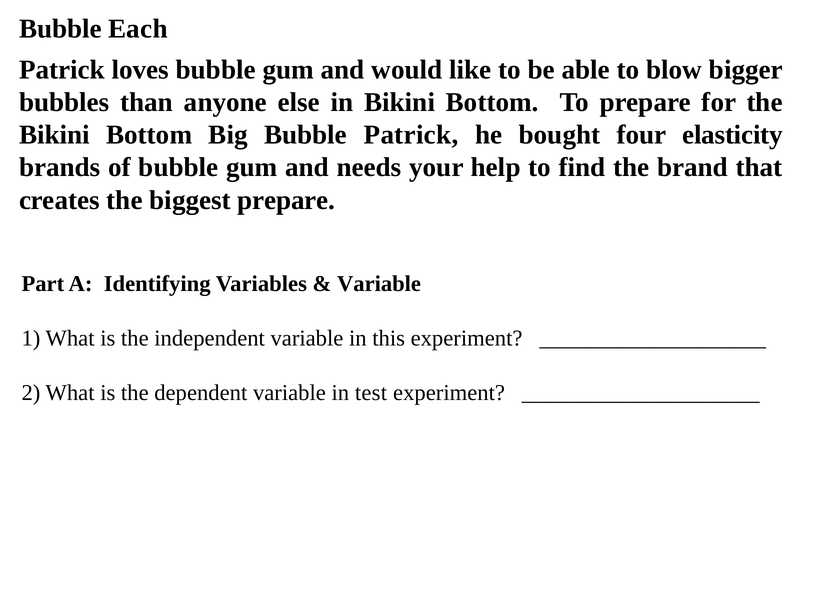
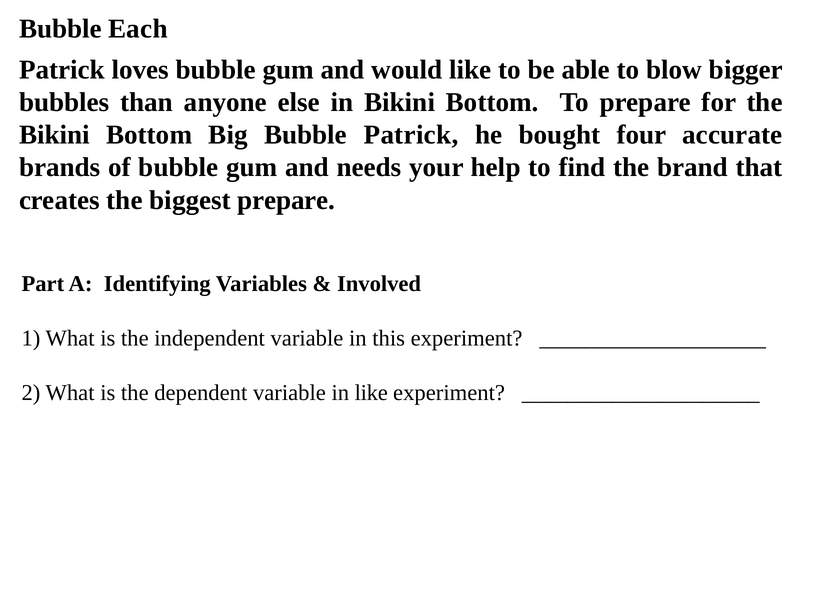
elasticity: elasticity -> accurate (732, 135)
Variable: Variable -> Involved (379, 284)
in test: test -> like (371, 392)
